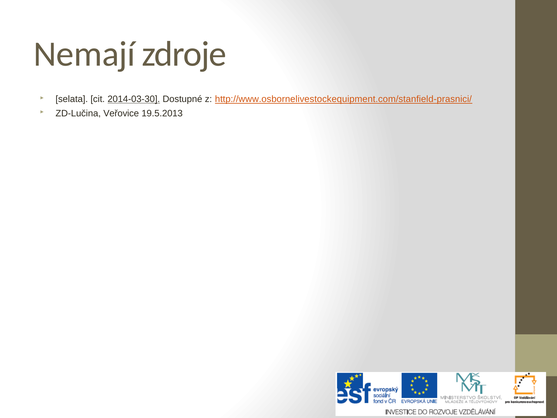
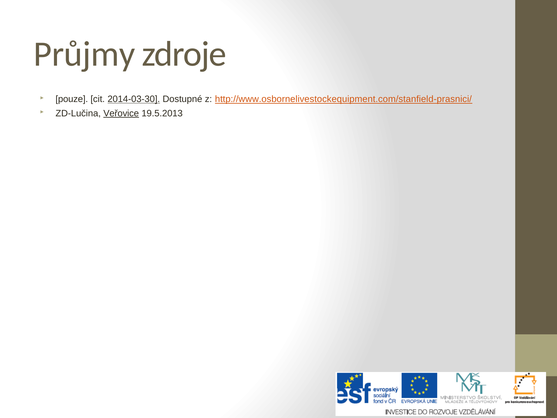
Nemají: Nemají -> Průjmy (84, 54)
selata: selata -> pouze (72, 99)
Veřovice underline: none -> present (121, 113)
